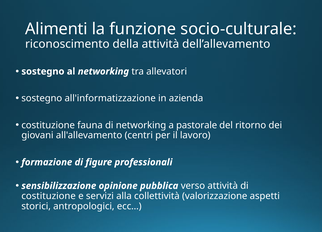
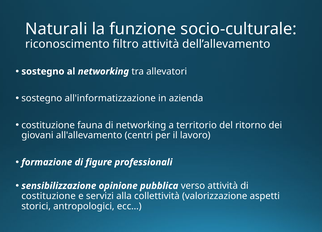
Alimenti: Alimenti -> Naturali (56, 29)
della: della -> filtro (126, 44)
pastorale: pastorale -> territorio (197, 125)
